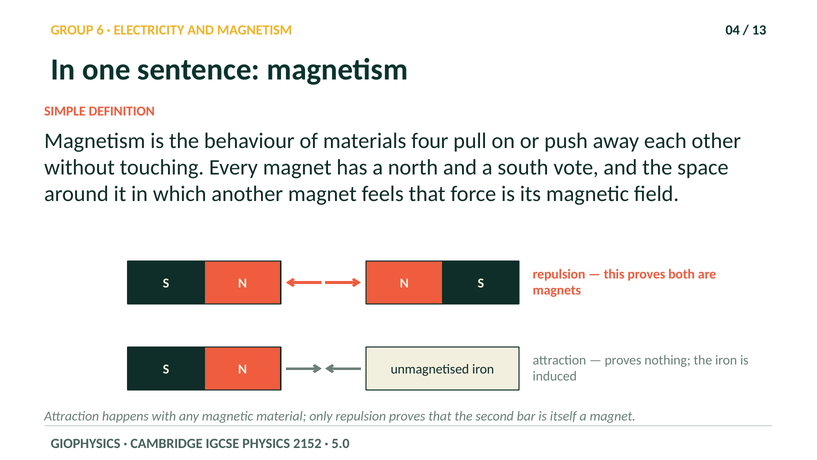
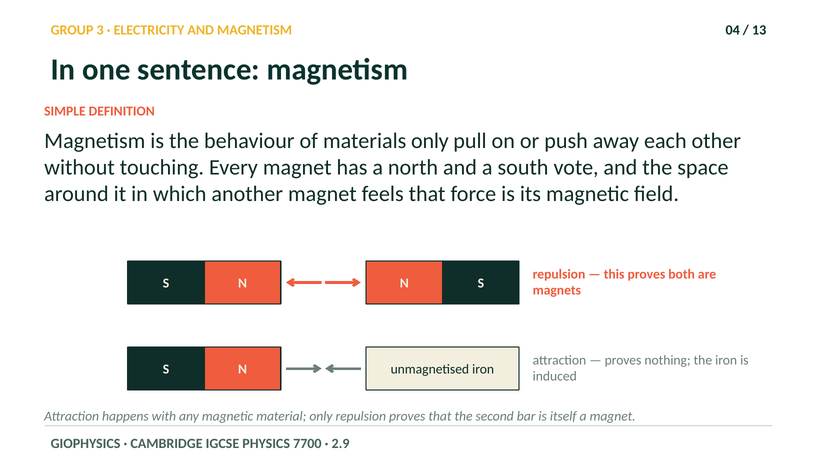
6: 6 -> 3 (100, 30)
materials four: four -> only (430, 141)
2152: 2152 -> 7700 (307, 443)
5.0: 5.0 -> 2.9 (341, 443)
